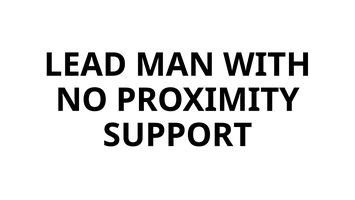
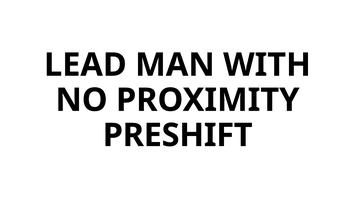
SUPPORT: SUPPORT -> PRESHIFT (178, 135)
